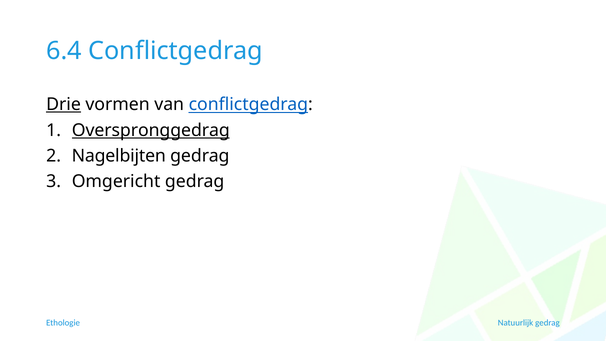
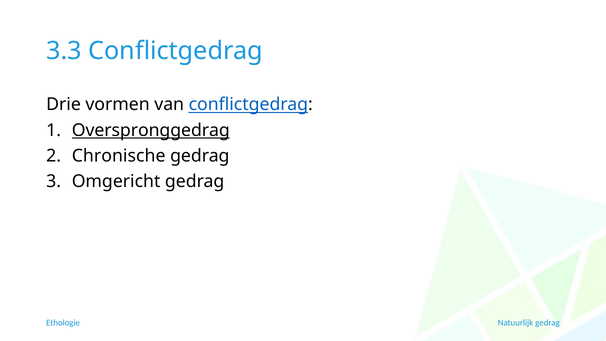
6.4: 6.4 -> 3.3 (64, 51)
Drie underline: present -> none (64, 104)
Nagelbijten: Nagelbijten -> Chronische (119, 156)
